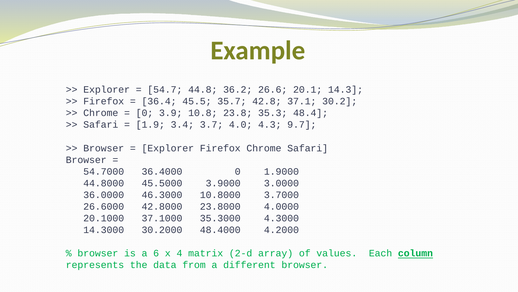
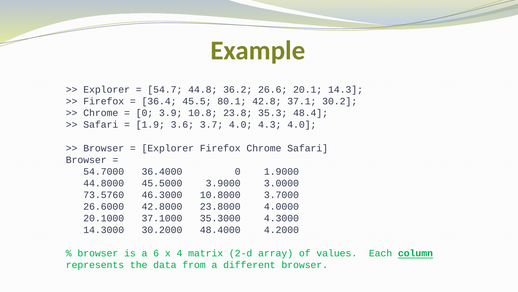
35.7: 35.7 -> 80.1 (232, 101)
3.4: 3.4 -> 3.6 (182, 125)
4.3 9.7: 9.7 -> 4.0 (302, 125)
36.0000: 36.0000 -> 73.5760 (104, 194)
